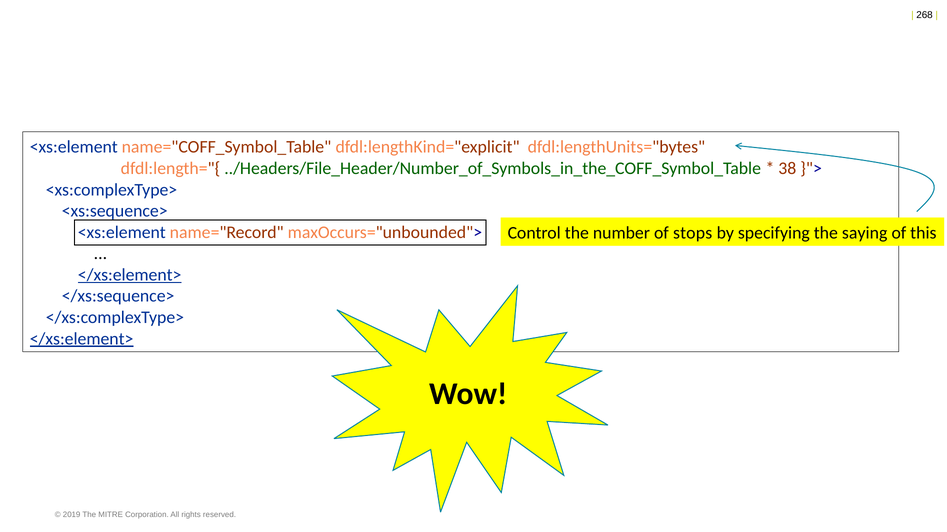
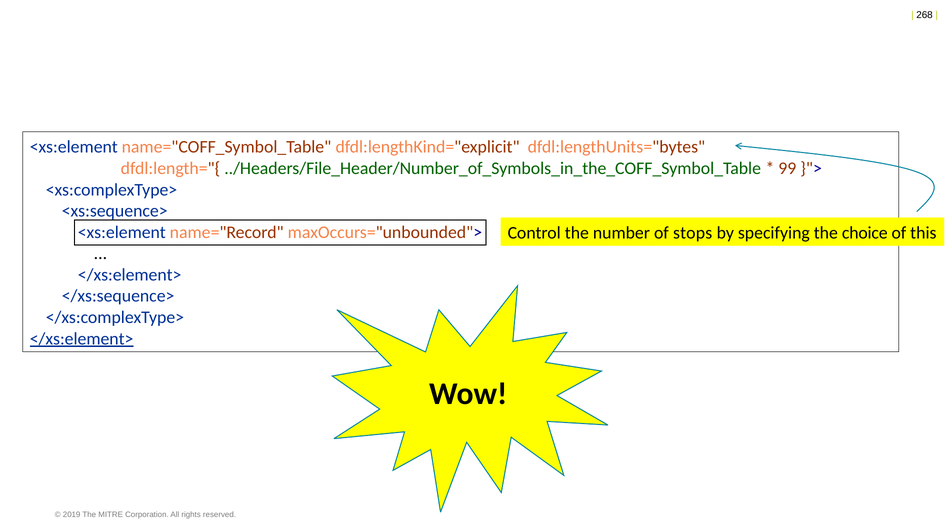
38: 38 -> 99 (787, 169)
saying: saying -> choice (865, 233)
</xs:element> underline: present -> none (130, 275)
